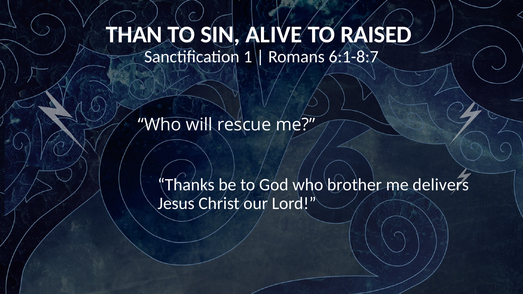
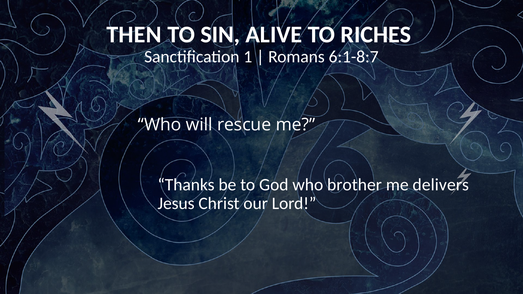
THAN: THAN -> THEN (134, 35)
RAISED: RAISED -> RICHES (376, 35)
